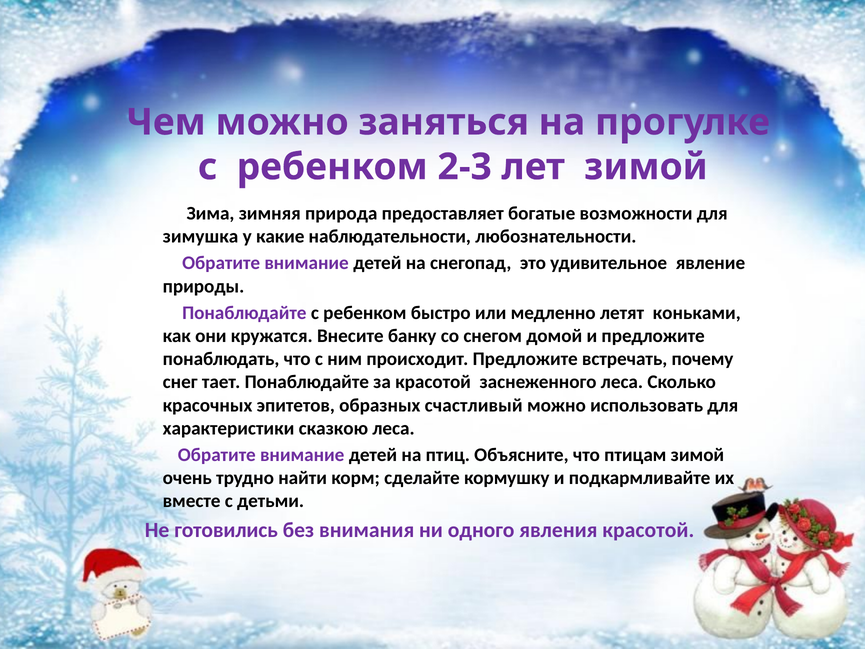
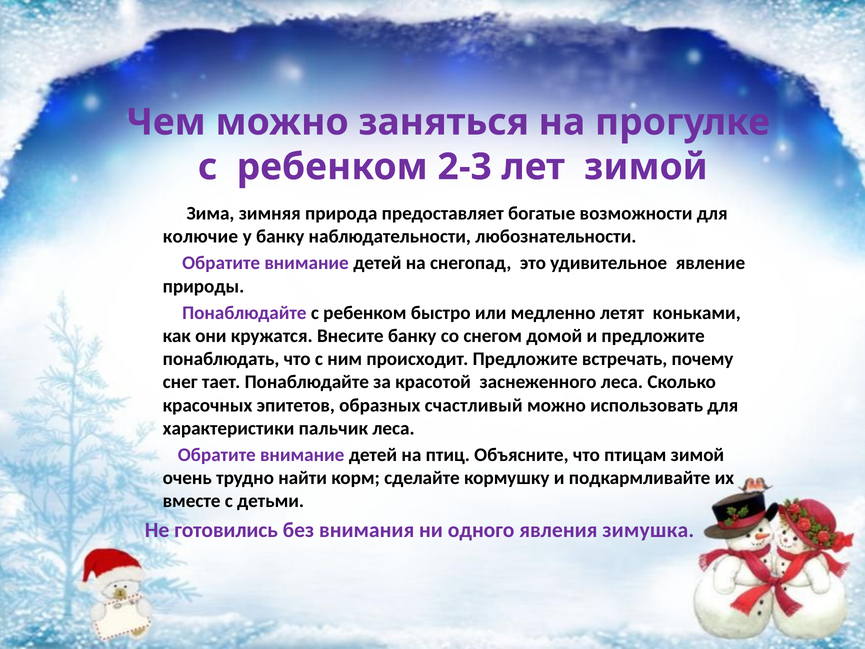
зимушка: зимушка -> колючие (200, 236)
у какие: какие -> банку (280, 236)
сказкою: сказкою -> пальчик (333, 428)
явления красотой: красотой -> зимушка (648, 530)
